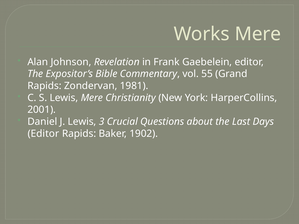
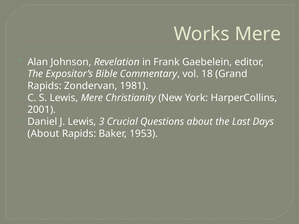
55: 55 -> 18 (207, 74)
Editor: Editor -> About (43, 134)
1902: 1902 -> 1953 (144, 134)
